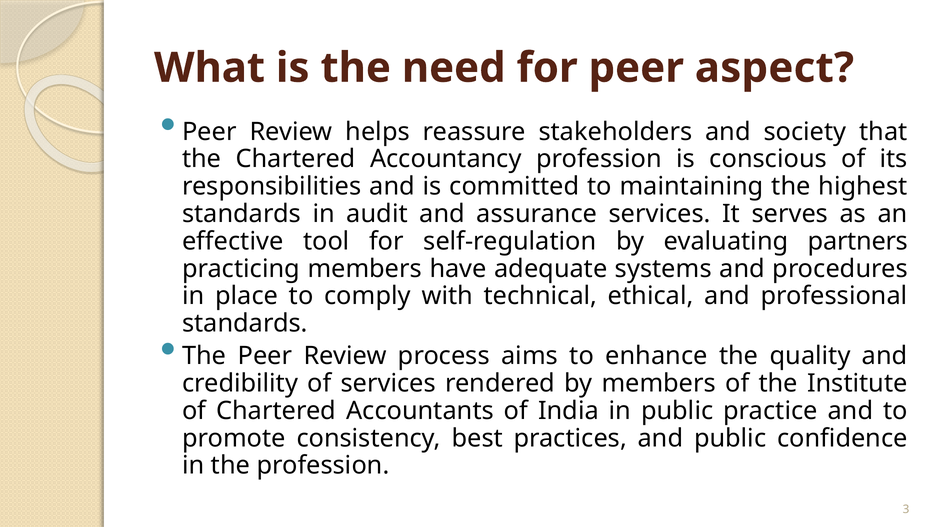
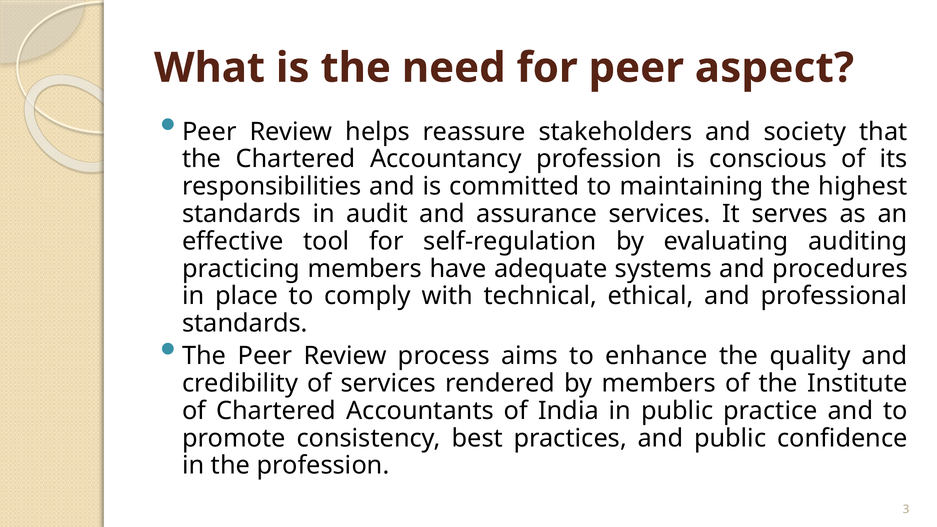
partners: partners -> auditing (858, 241)
